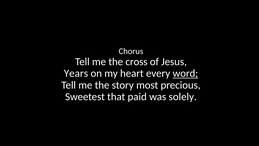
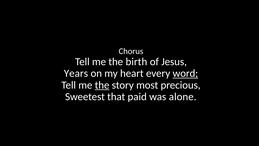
cross: cross -> birth (136, 62)
the underline: none -> present (102, 85)
solely: solely -> alone (183, 97)
